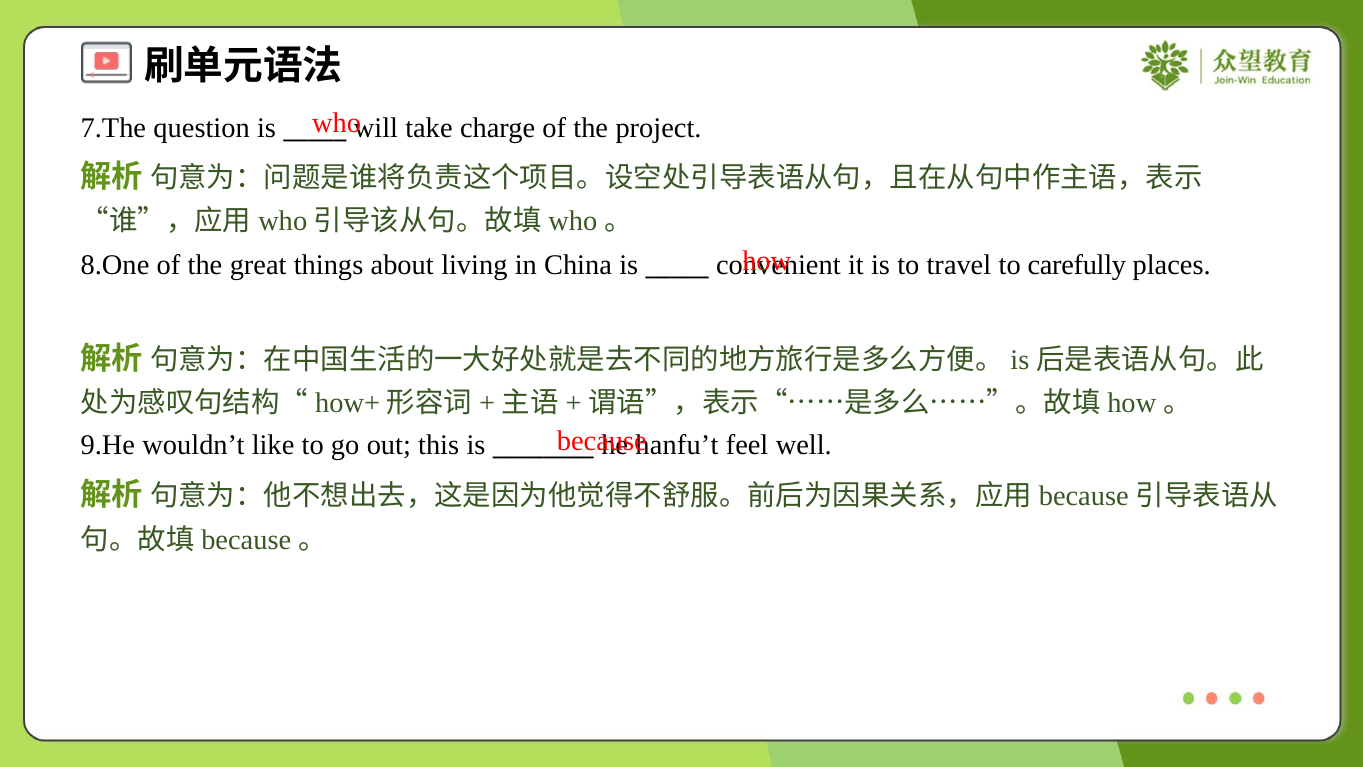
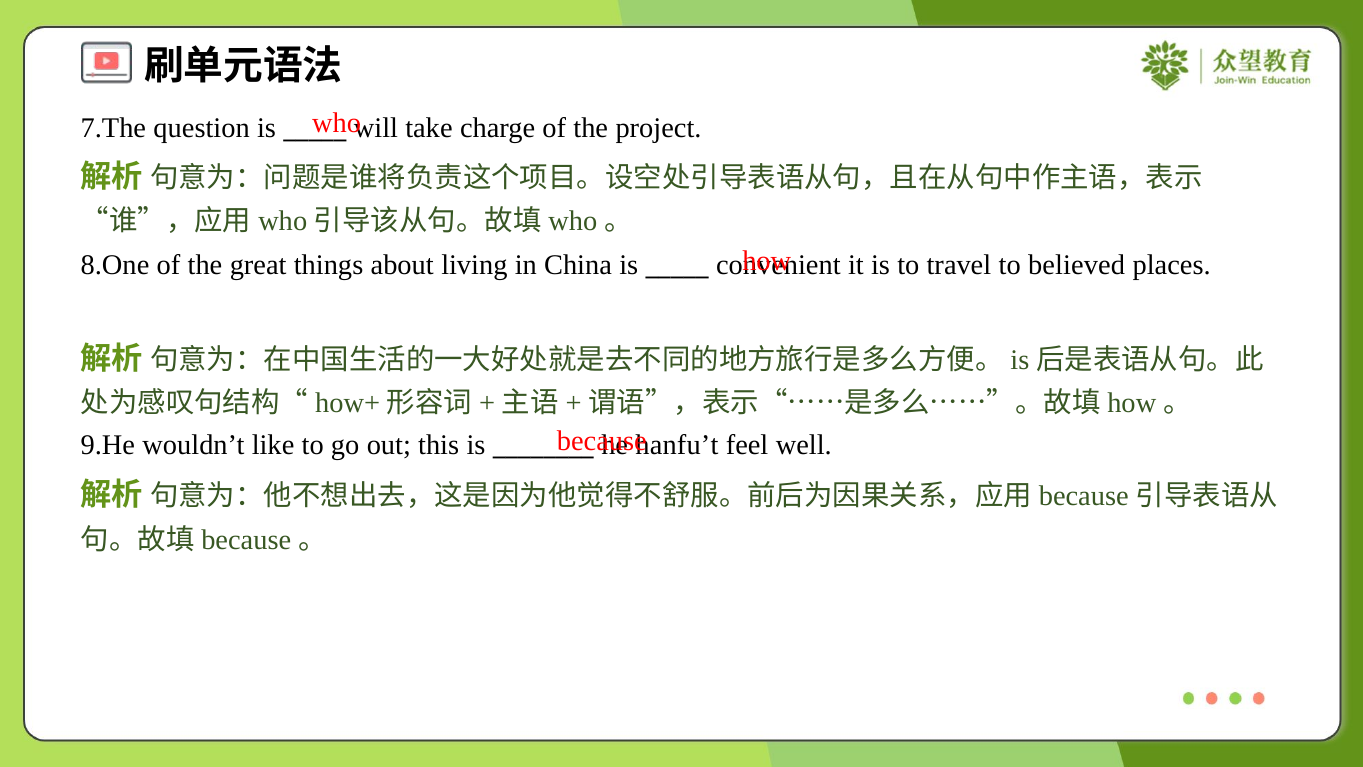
carefully: carefully -> believed (1077, 265)
